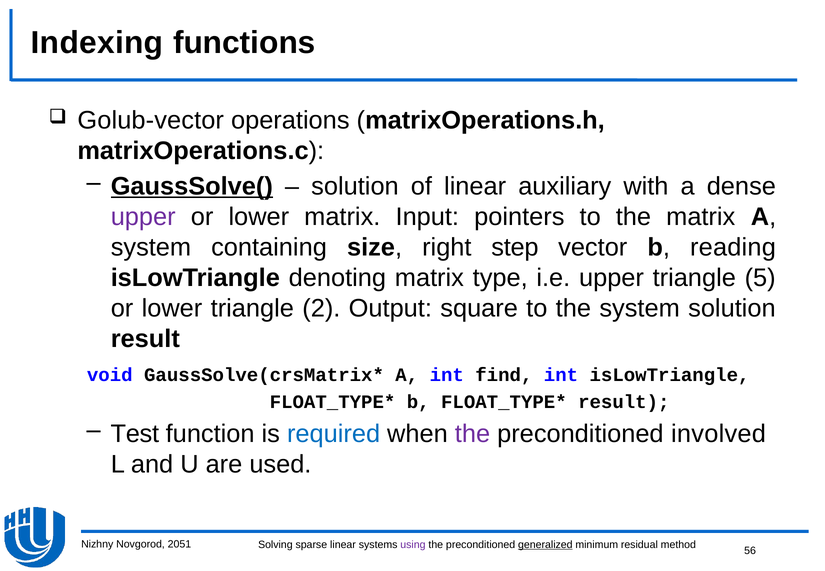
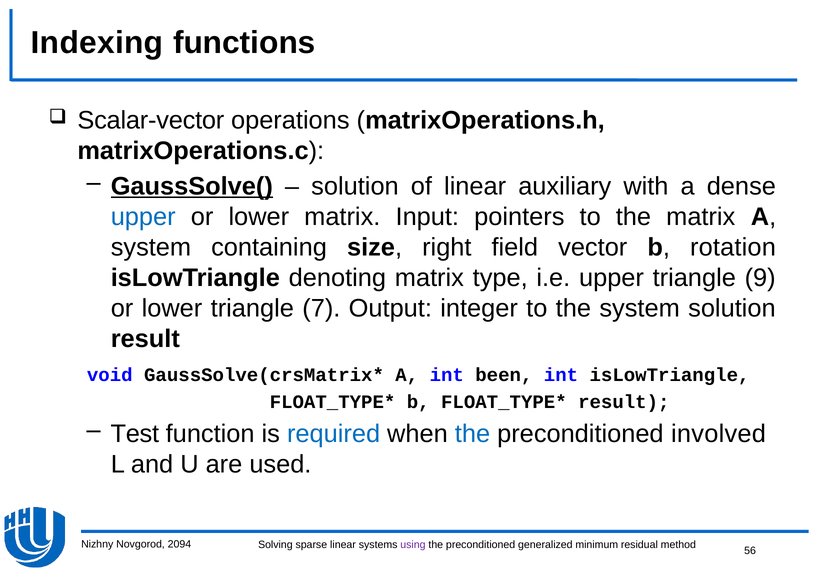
Golub-vector: Golub-vector -> Scalar-vector (151, 121)
upper colour: purple -> blue (143, 217)
step: step -> field (515, 247)
reading: reading -> rotation (733, 247)
5: 5 -> 9 (760, 278)
2: 2 -> 7 (321, 308)
square: square -> integer (479, 308)
find: find -> been (504, 375)
the colour: purple -> blue (473, 434)
2051: 2051 -> 2094 (179, 545)
generalized underline: present -> none (545, 545)
